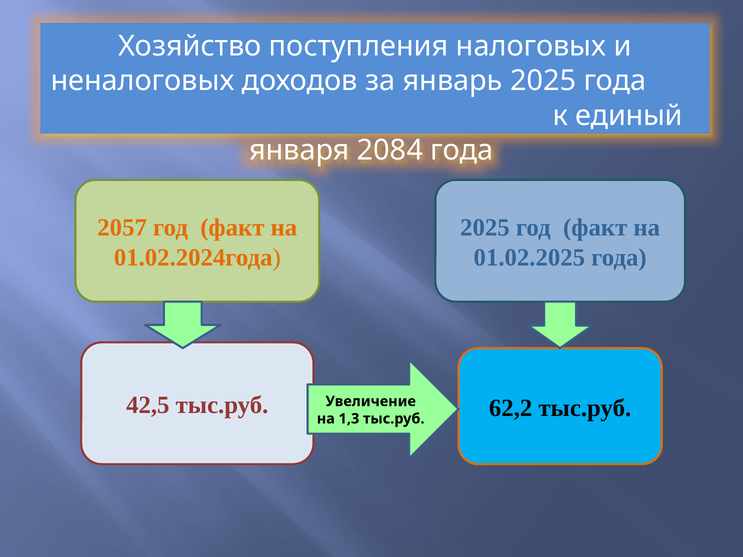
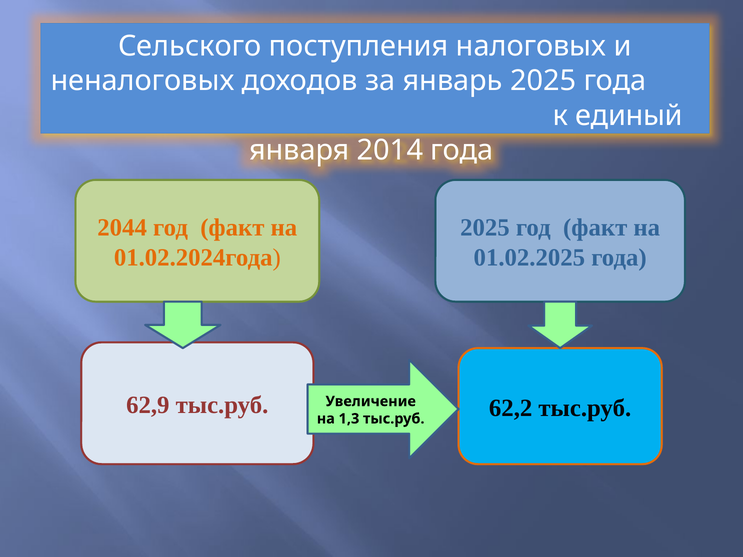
Хозяйство: Хозяйство -> Сельского (190, 46)
2084: 2084 -> 2014 (390, 150)
2057: 2057 -> 2044 (122, 228)
42,5: 42,5 -> 62,9 (148, 405)
